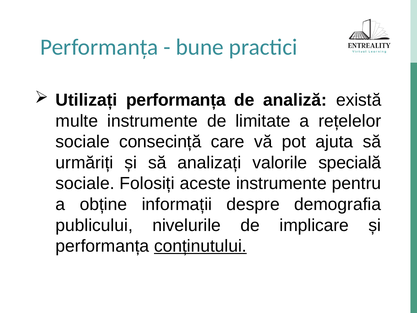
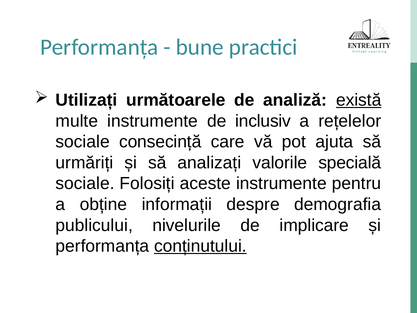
Utilizați performanța: performanța -> următoarele (176, 100)
există underline: none -> present (359, 100)
limitate: limitate -> inclusiv (263, 121)
